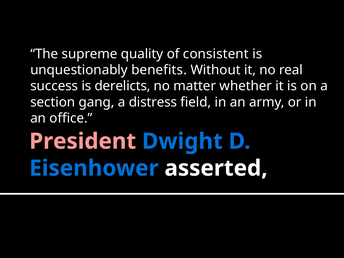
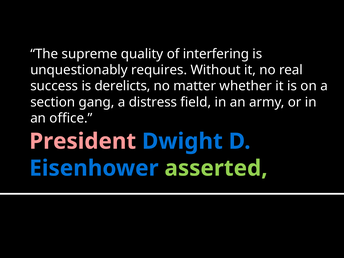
consistent: consistent -> interfering (216, 54)
benefits: benefits -> requires (159, 70)
asserted colour: white -> light green (216, 168)
